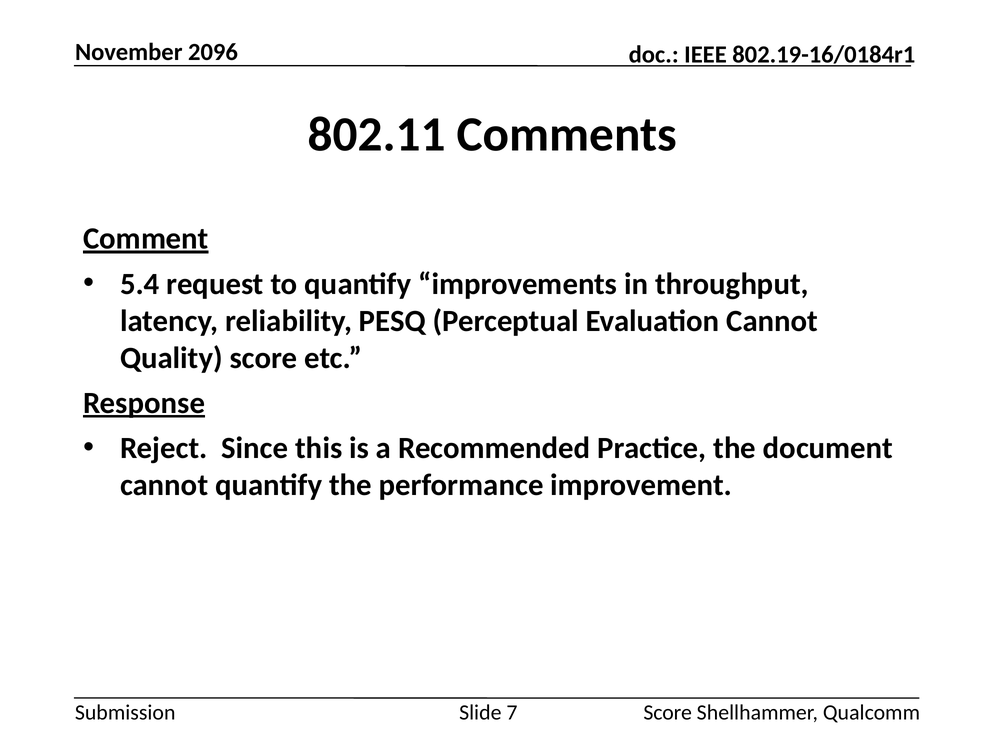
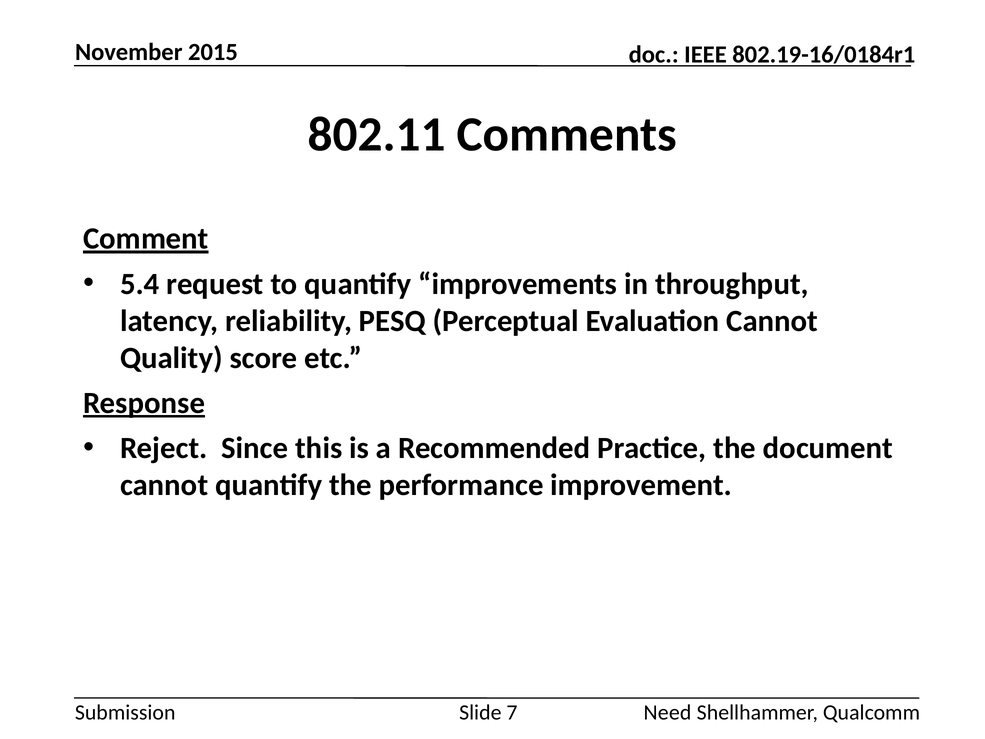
2096: 2096 -> 2015 (213, 52)
Score: Score -> Need (668, 712)
